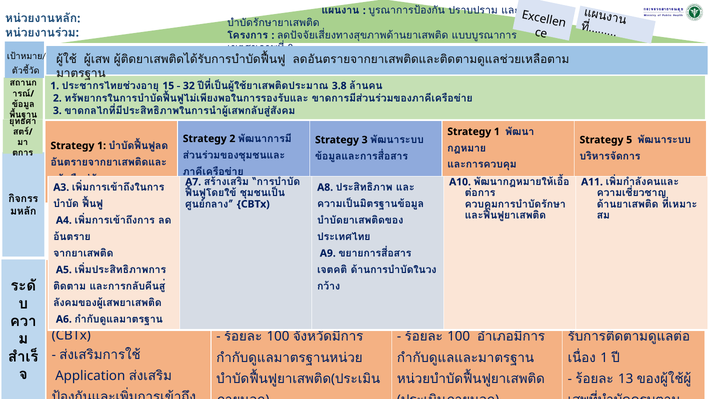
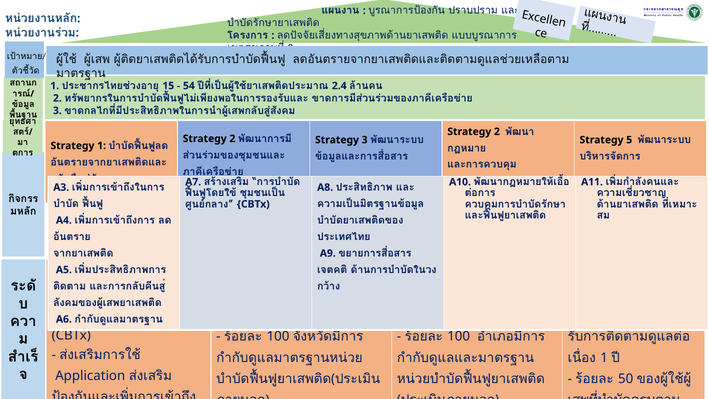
32: 32 -> 54 (189, 86)
3.8: 3.8 -> 2.4 (339, 86)
1: 1 -> 2 (497, 132)
13: 13 -> 50 (626, 379)
